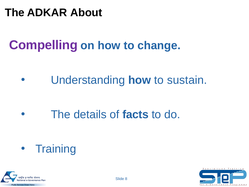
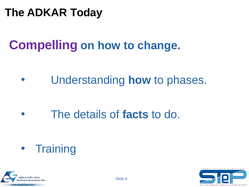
About: About -> Today (86, 13)
sustain: sustain -> phases (187, 80)
